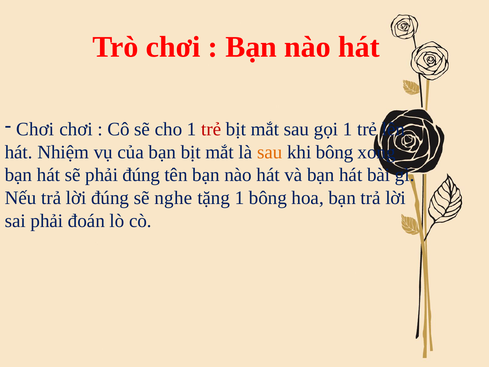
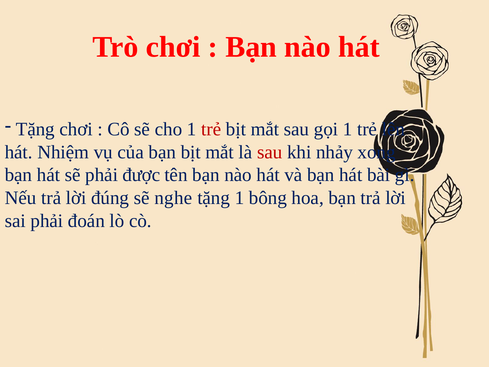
Chơi: Chơi -> Tặng (35, 129)
sau colour: orange -> red (270, 152)
khi bông: bông -> nhảy (334, 152)
phải đúng: đúng -> được (141, 175)
